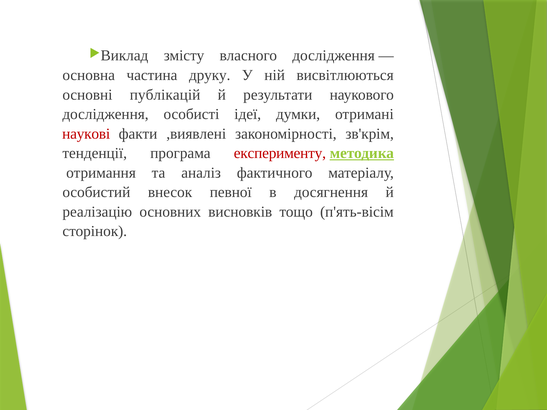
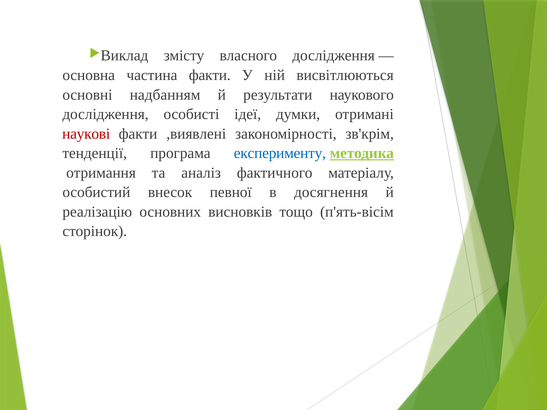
частина друку: друку -> факти (210, 75)
публікацій: публікацій -> надбанням (165, 95)
експерименту colour: red -> blue (280, 153)
